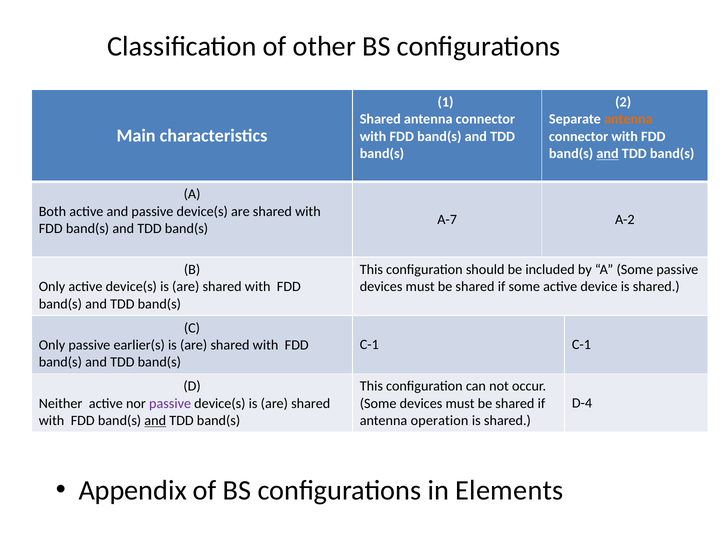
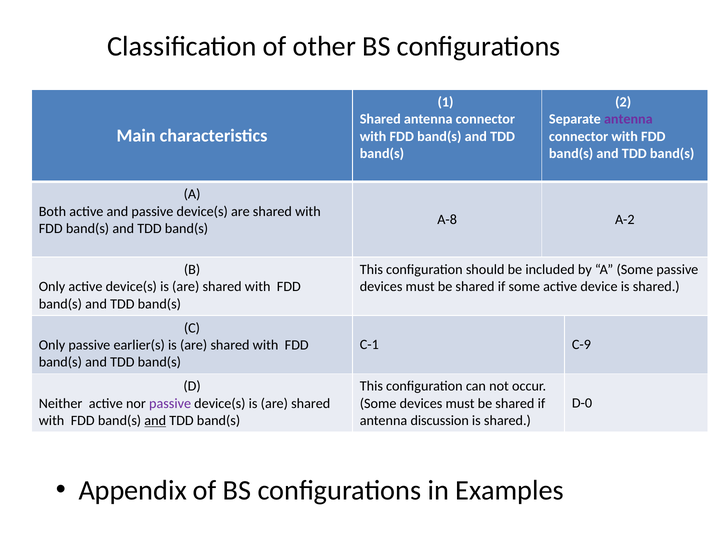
antenna colour: orange -> purple (628, 119)
and underline: present -> none (608, 154)
A-7: A-7 -> A-8 (447, 220)
C-1 C-1: C-1 -> C-9 (581, 345)
D-4: D-4 -> D-0 (582, 403)
operation: operation -> discussion (440, 421)
Elements: Elements -> Examples (510, 490)
